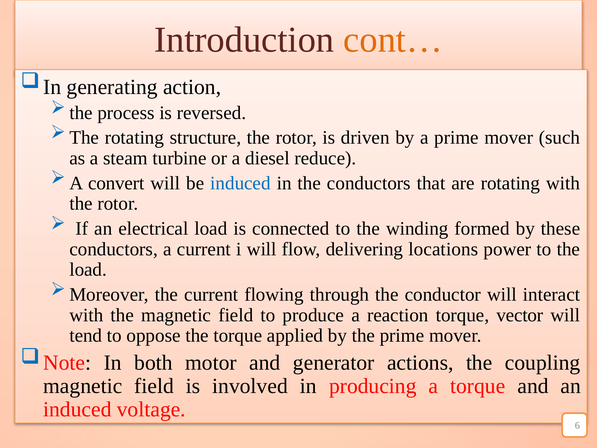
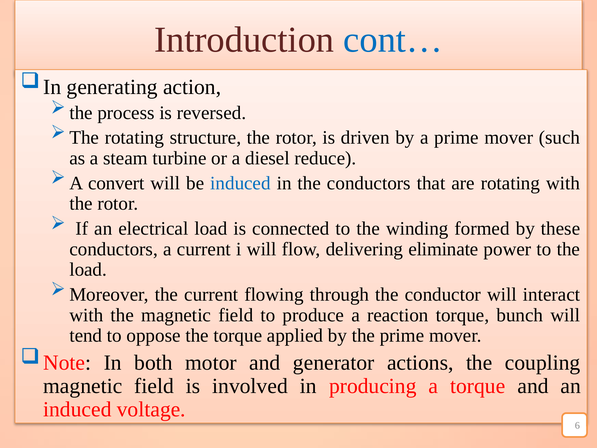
cont… colour: orange -> blue (393, 40)
locations: locations -> eliminate (443, 249)
vector: vector -> bunch (520, 315)
